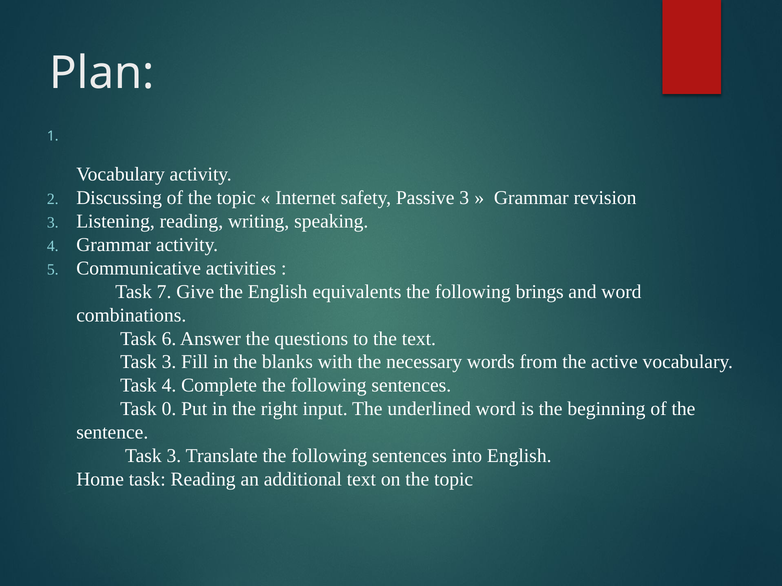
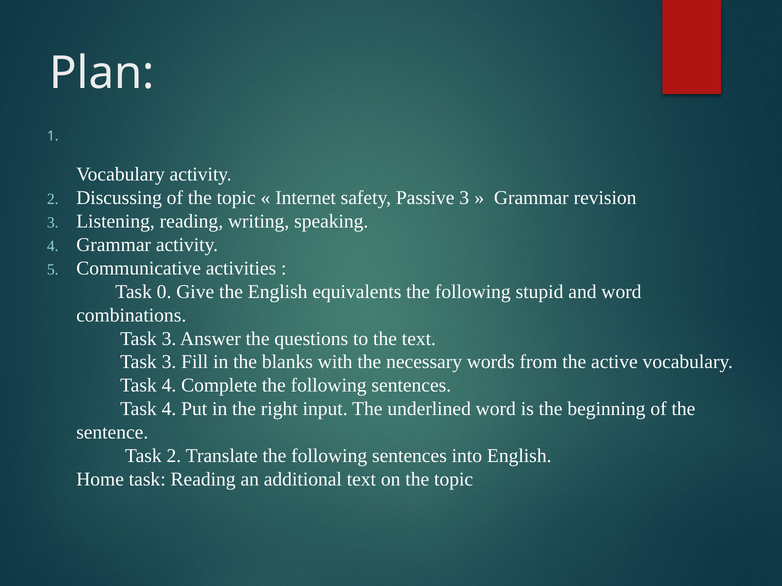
7: 7 -> 0 (164, 292)
brings: brings -> stupid (540, 292)
6: 6 -> 3 (169, 339)
0: 0 -> 4 (169, 409)
3: 3 -> 2 (174, 456)
